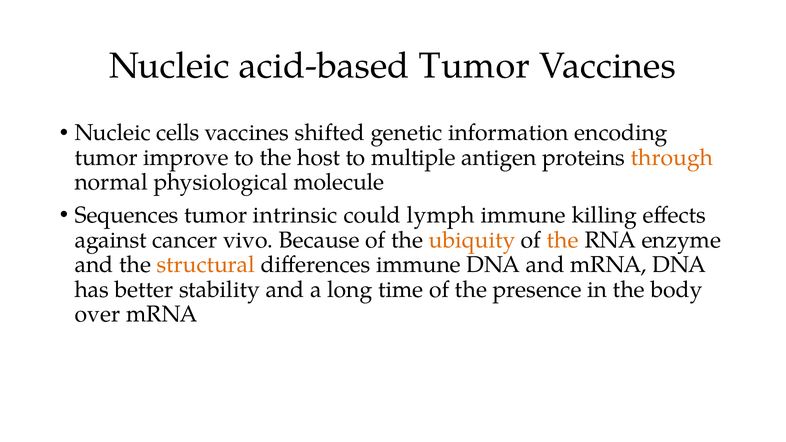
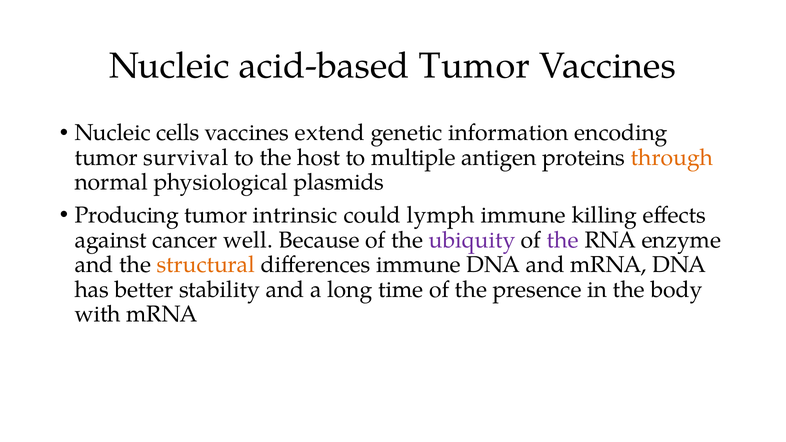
shifted: shifted -> extend (330, 133)
improve: improve -> survival (186, 158)
molecule: molecule -> plasmids (339, 182)
Sequences: Sequences -> Producing (127, 215)
vivo: vivo -> well (248, 240)
ubiquity colour: orange -> purple (472, 240)
the colour: orange -> purple (563, 240)
over: over -> with (98, 314)
